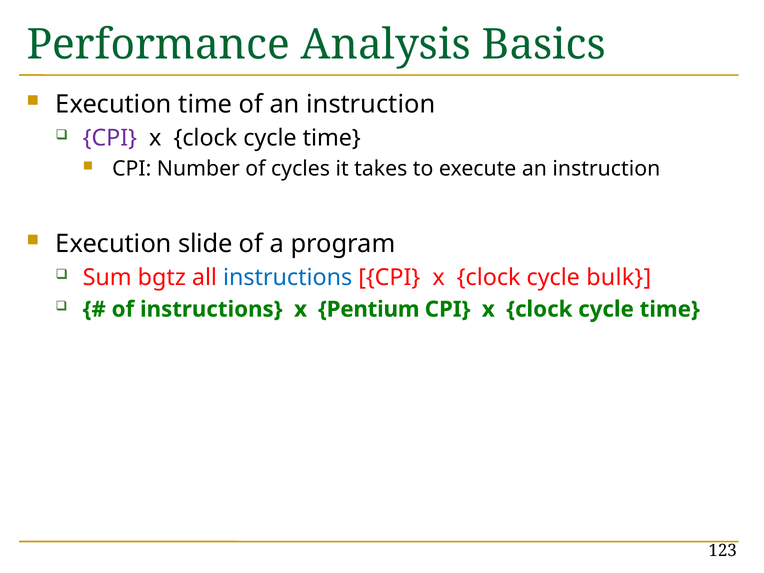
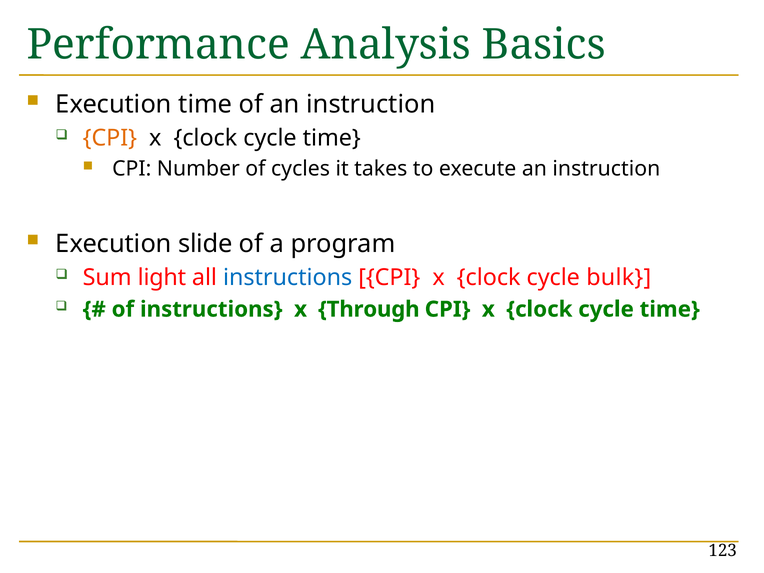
CPI colour: purple -> orange (110, 138)
bgtz: bgtz -> light (162, 278)
Pentium: Pentium -> Through (369, 309)
